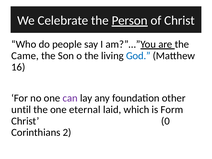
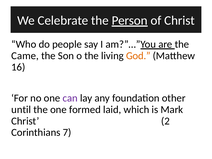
God colour: blue -> orange (138, 56)
eternal: eternal -> formed (85, 110)
Form: Form -> Mark (172, 110)
0: 0 -> 2 (165, 121)
2: 2 -> 7 (67, 132)
